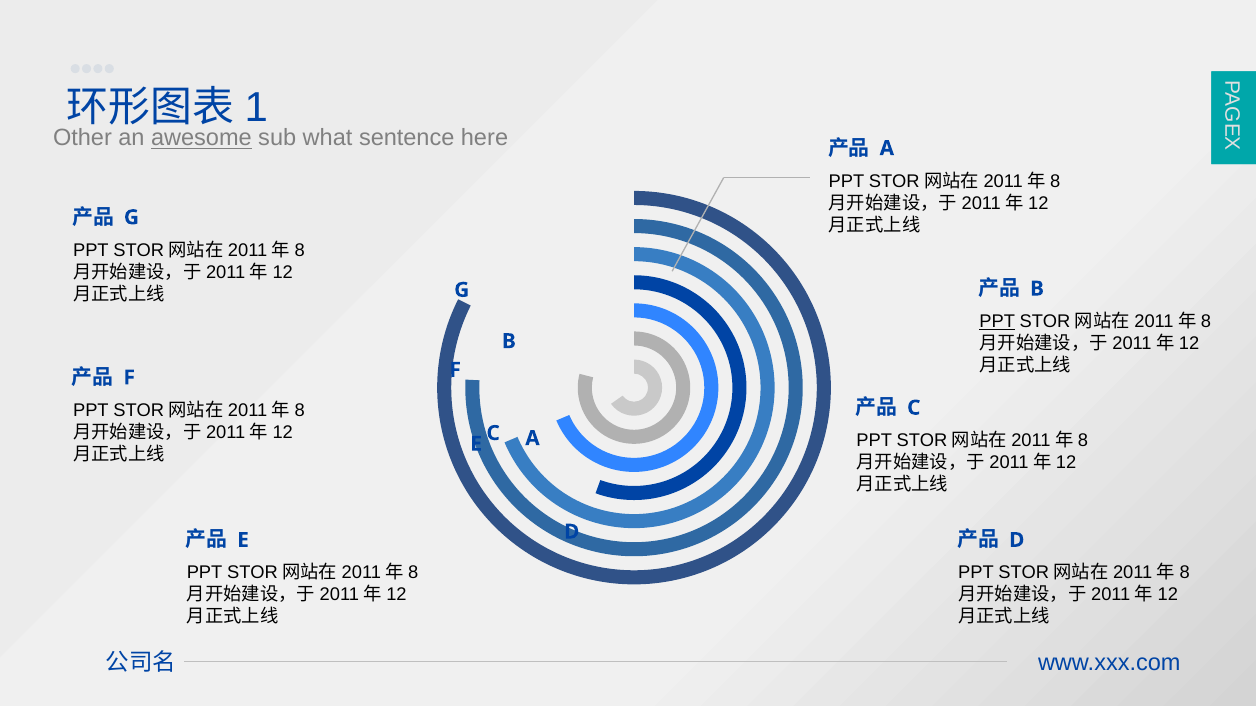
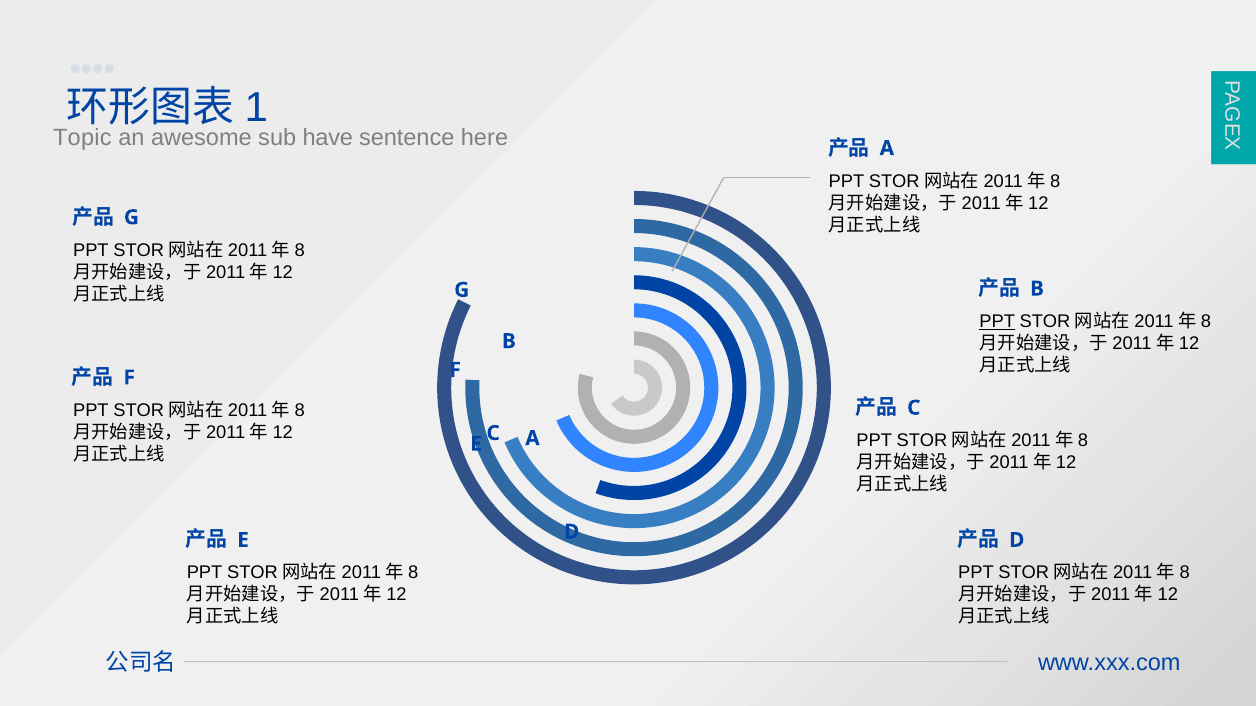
Other: Other -> Topic (82, 138)
awesome underline: present -> none (201, 138)
what: what -> have (328, 138)
